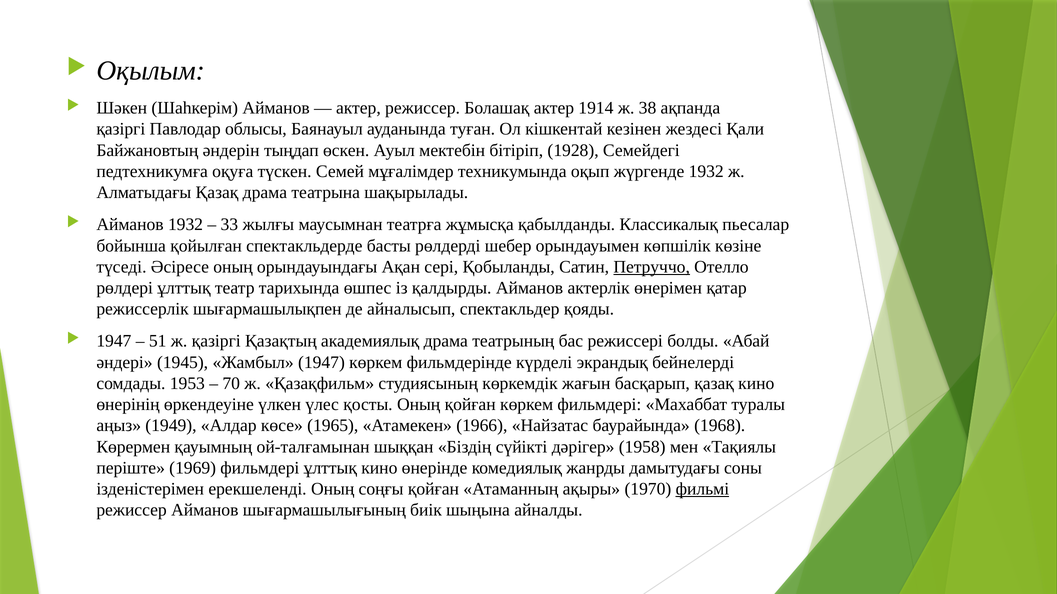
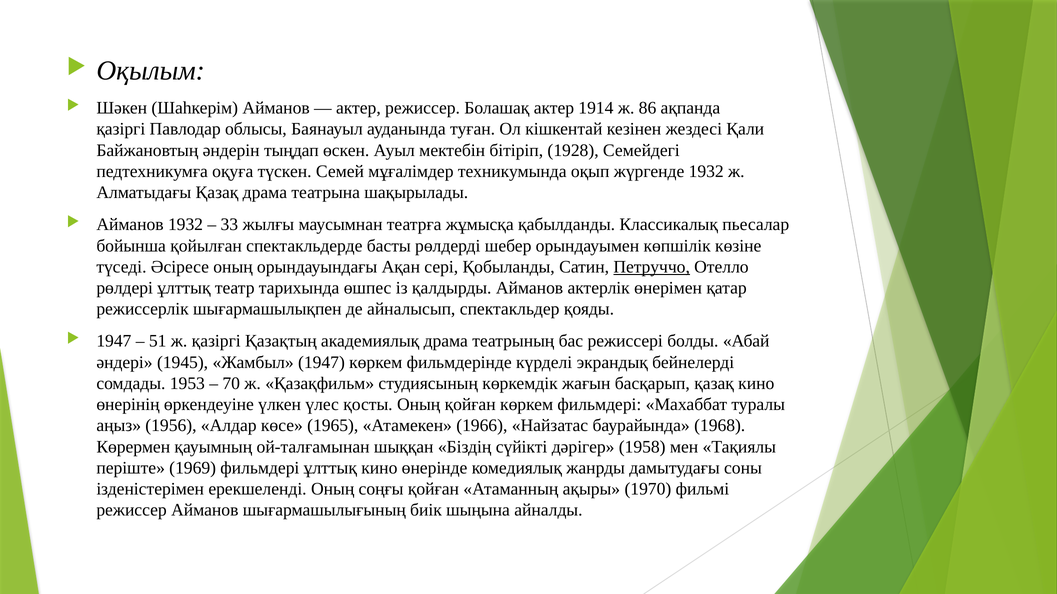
38: 38 -> 86 (648, 108)
1949: 1949 -> 1956 (171, 426)
фильмі underline: present -> none (702, 489)
